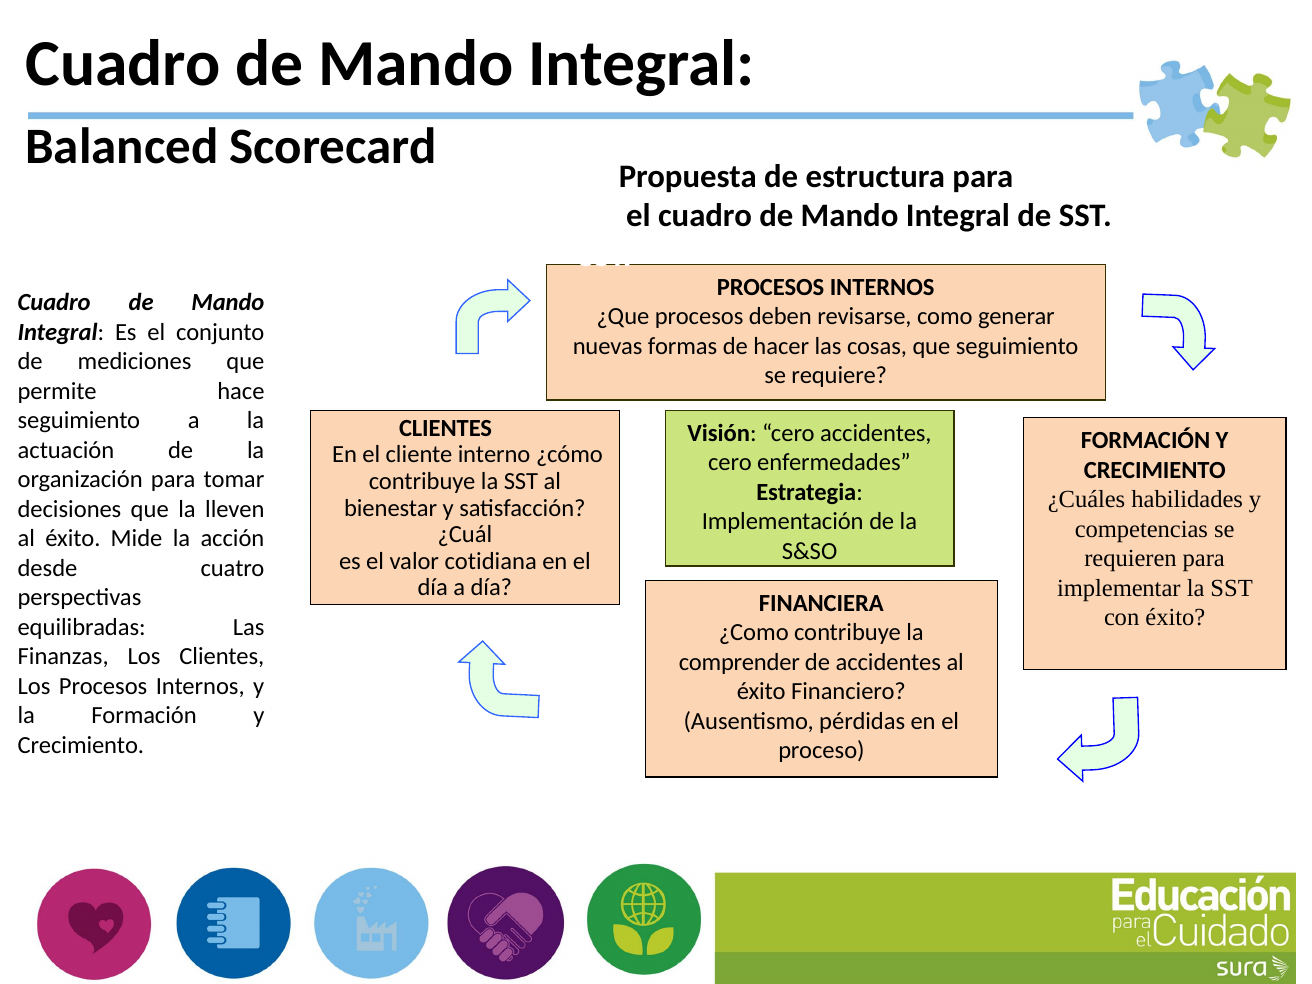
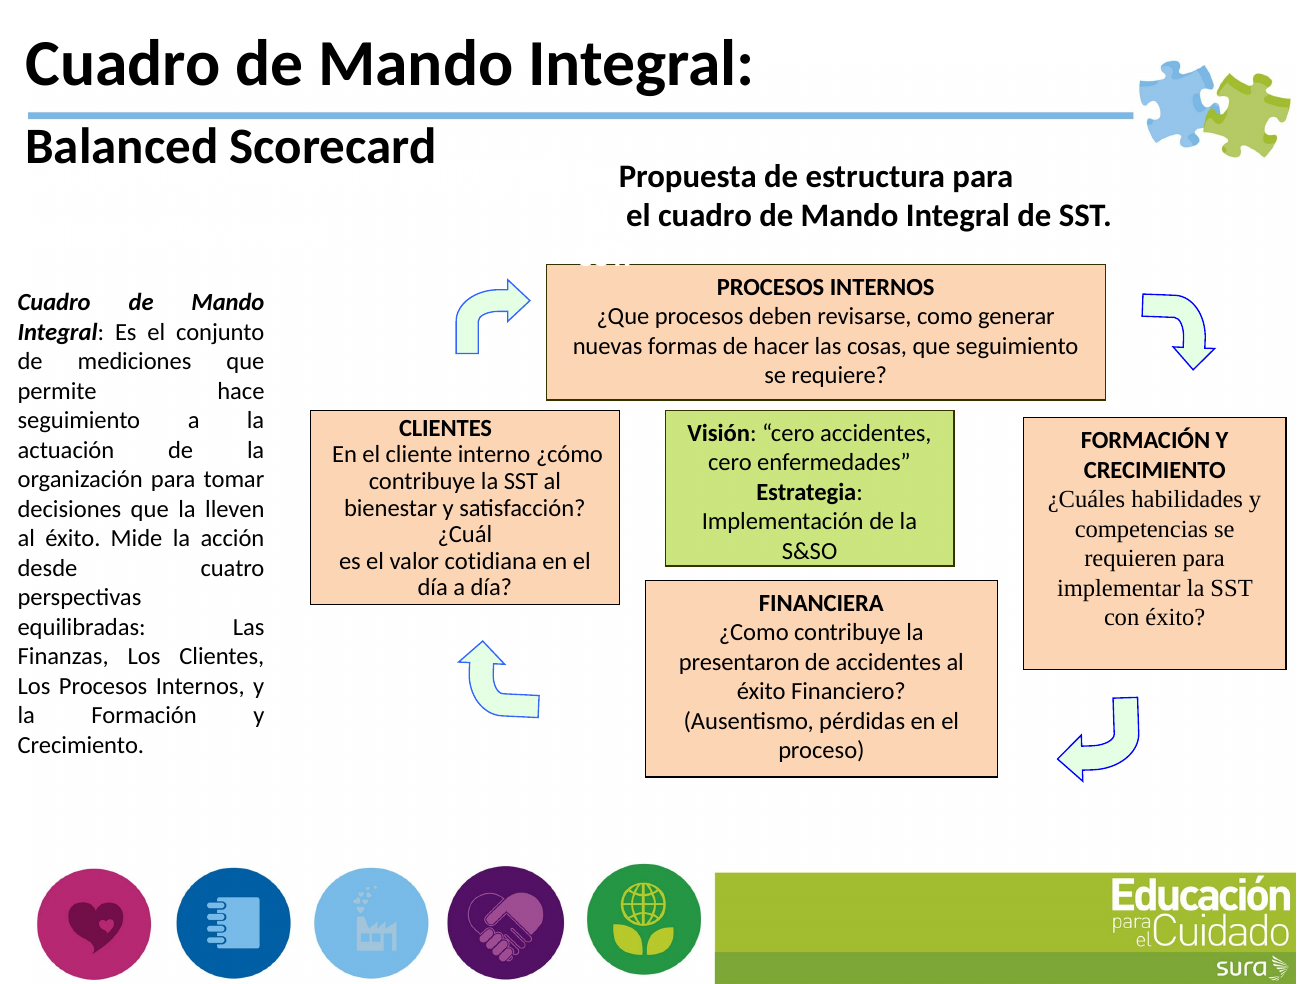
comprender: comprender -> presentaron (739, 662)
